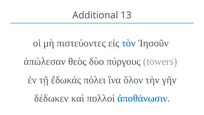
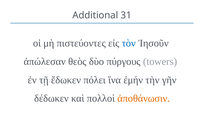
13: 13 -> 31 (126, 15)
ἔδωκάς: ἔδωκάς -> ἔδωκεν (66, 80)
ὅλον: ὅλον -> ἐμήν (133, 80)
ἀποθάνωσιν colour: blue -> orange (144, 98)
